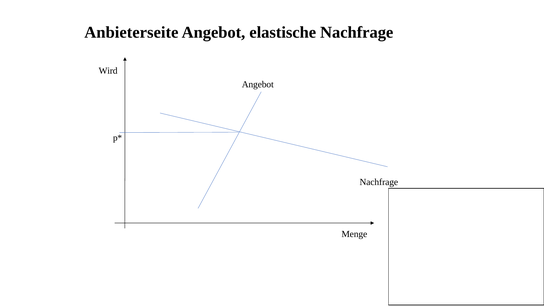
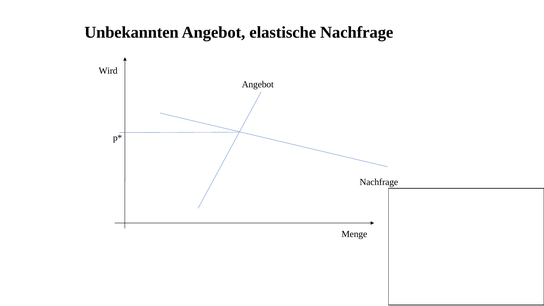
Anbieterseite: Anbieterseite -> Unbekannten (132, 32)
